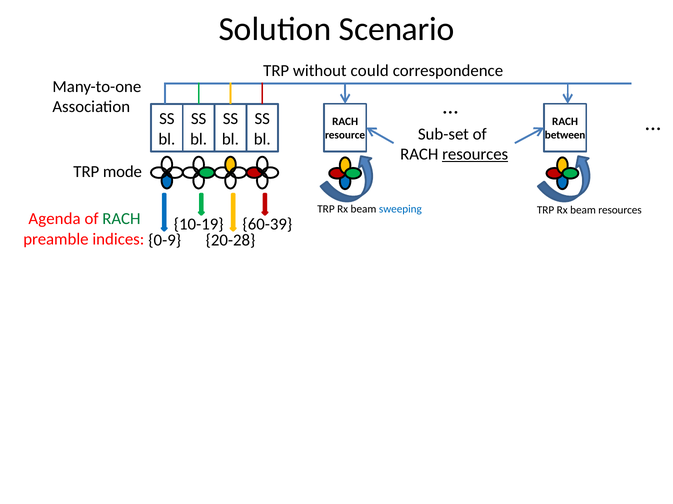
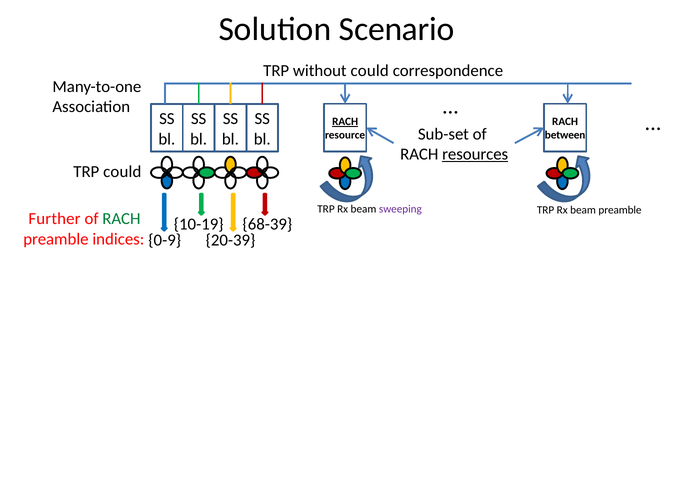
RACH underline: none -> present (345, 122)
TRP mode: mode -> could (122, 172)
sweeping colour: blue -> purple (400, 209)
beam resources: resources -> preamble (620, 210)
Agenda: Agenda -> Further (55, 219)
60-39: 60-39 -> 68-39 (267, 225)
20-28: 20-28 -> 20-39 (231, 240)
